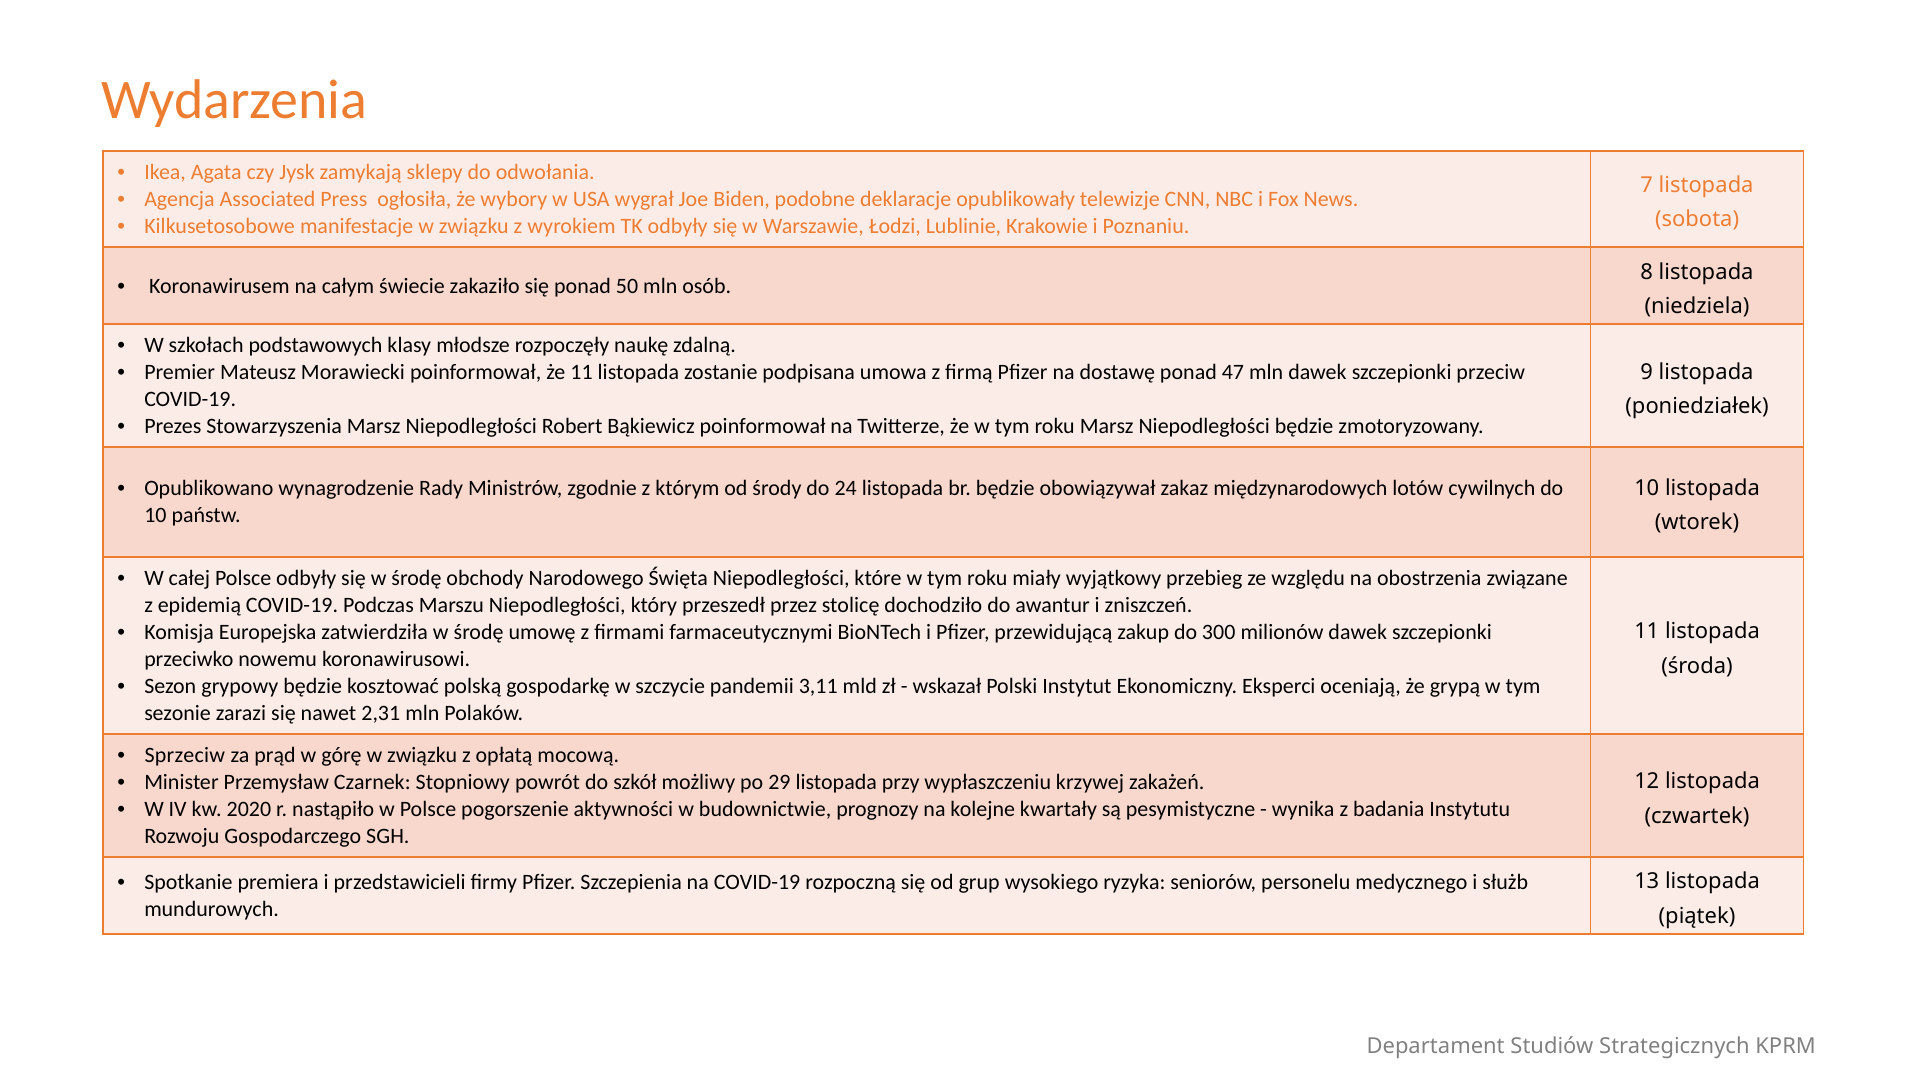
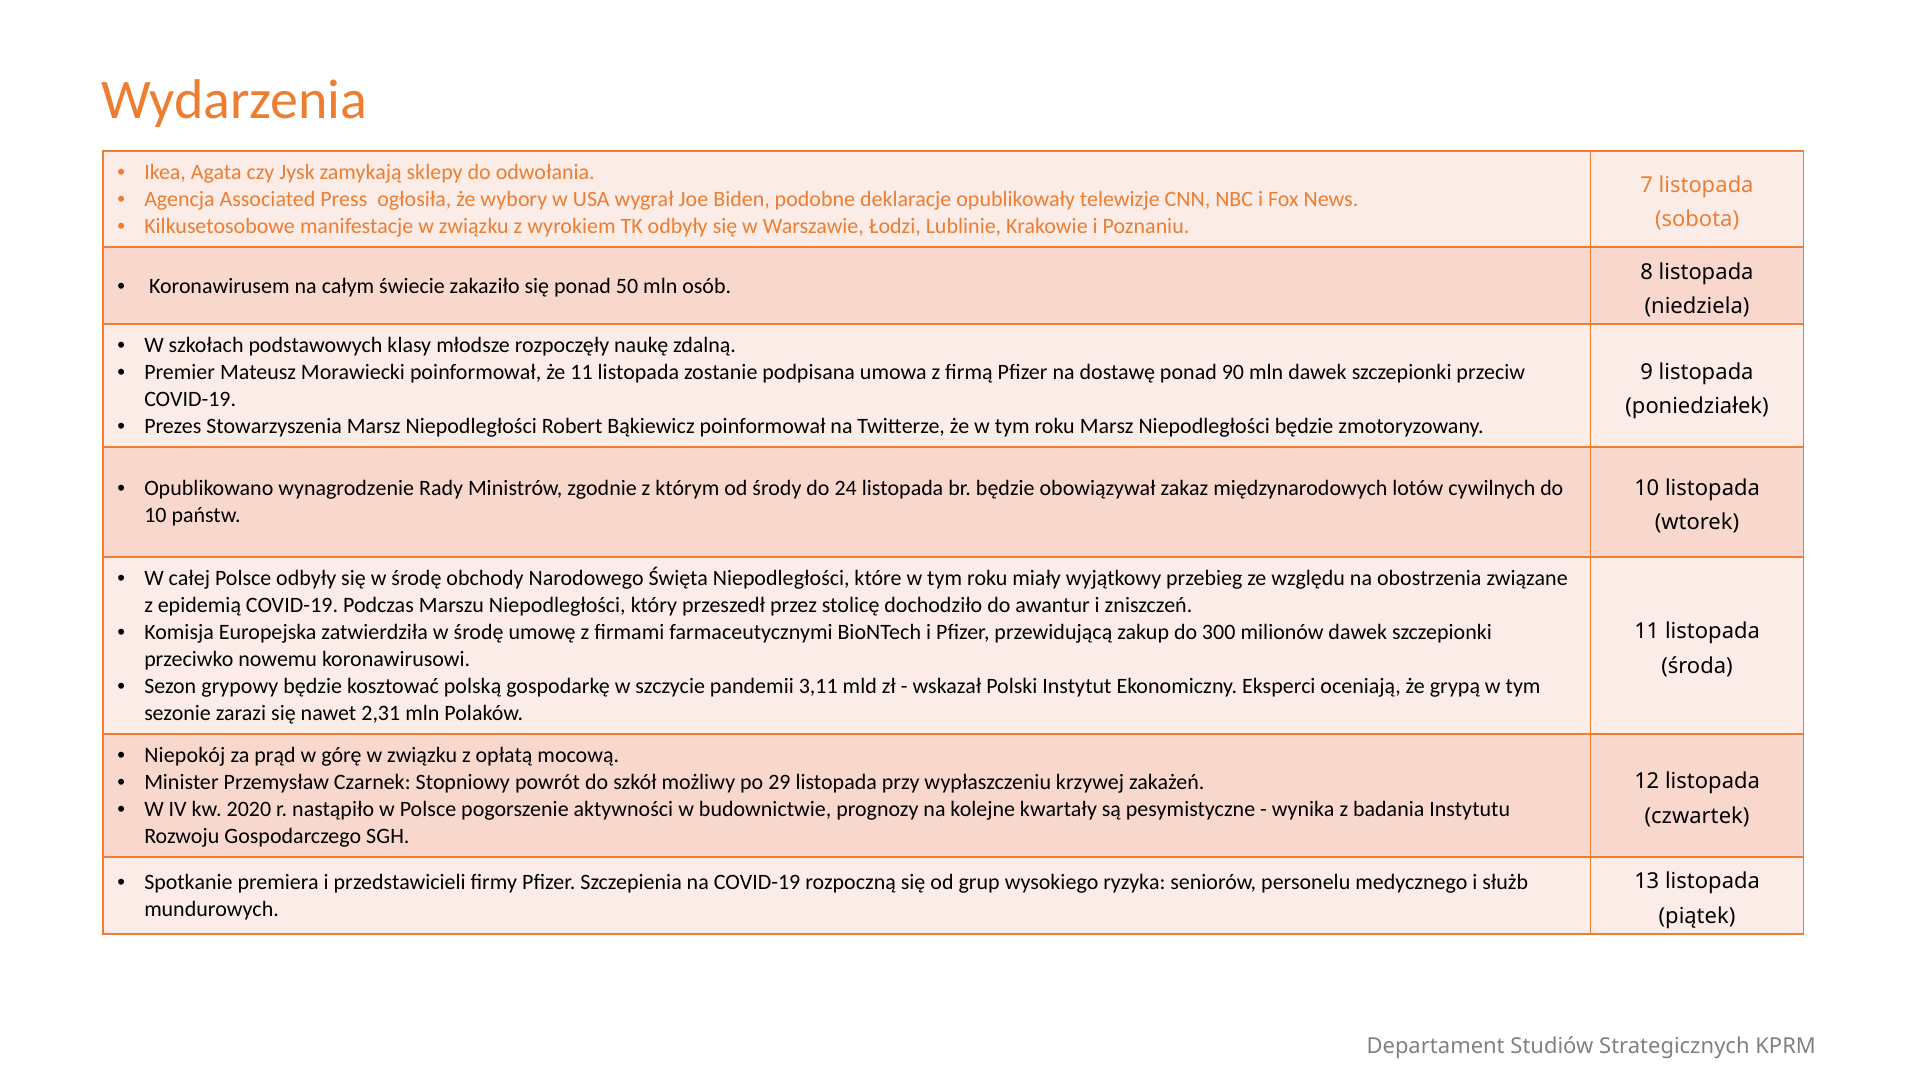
47: 47 -> 90 (1233, 372)
Sprzeciw: Sprzeciw -> Niepokój (185, 755)
